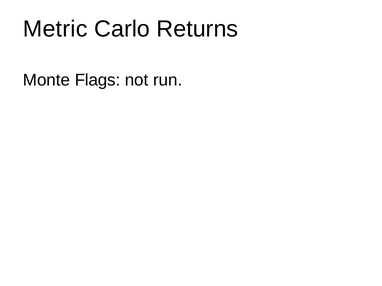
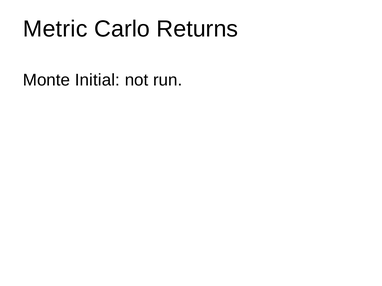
Flags: Flags -> Initial (97, 80)
